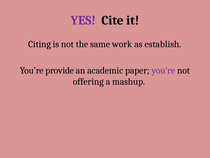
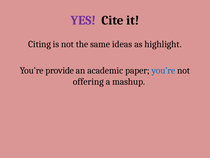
work: work -> ideas (122, 44)
establish: establish -> highlight (163, 44)
you’re colour: purple -> blue (163, 70)
